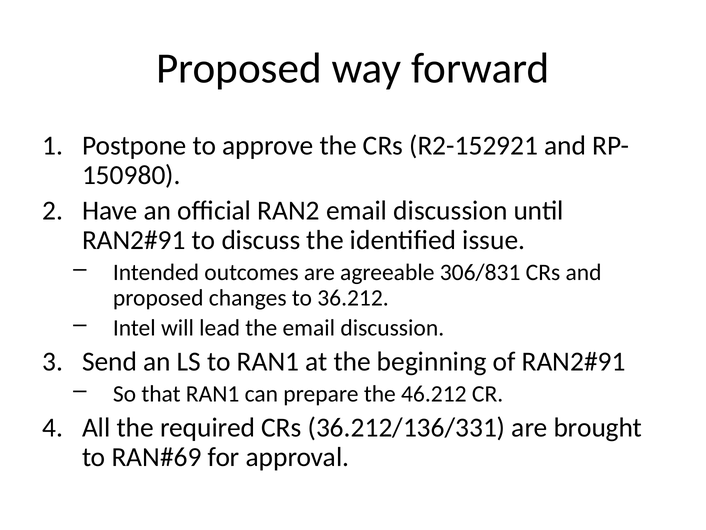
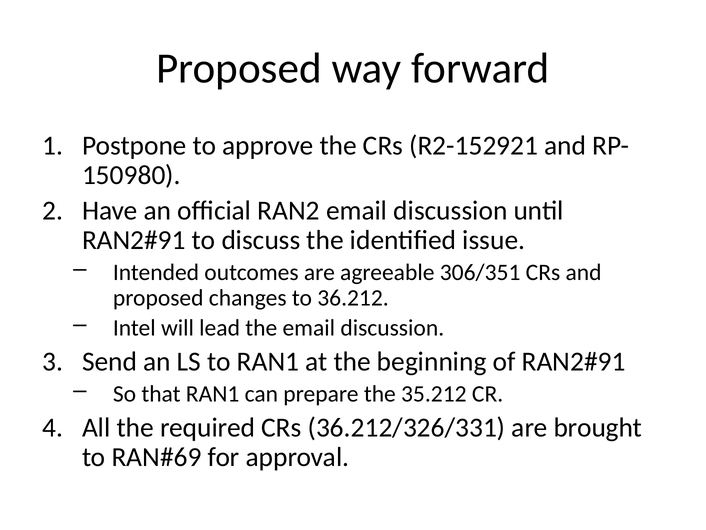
306/831: 306/831 -> 306/351 (480, 272)
46.212: 46.212 -> 35.212 (434, 393)
36.212/136/331: 36.212/136/331 -> 36.212/326/331 (407, 427)
